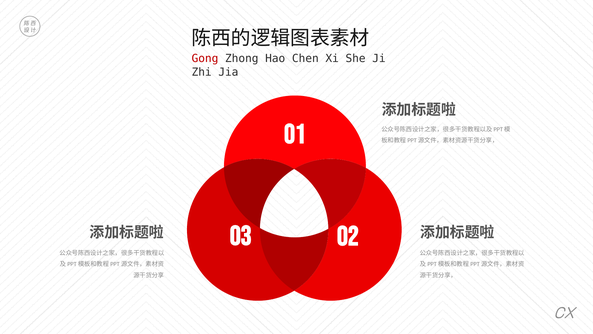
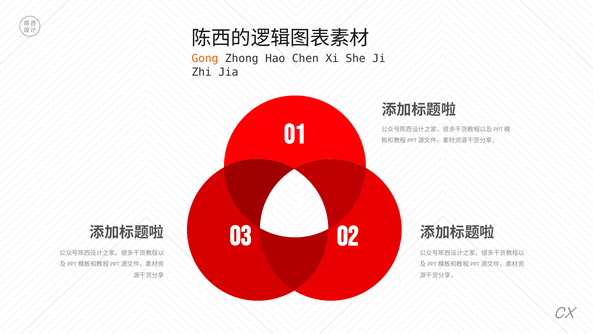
Gong colour: red -> orange (205, 59)
